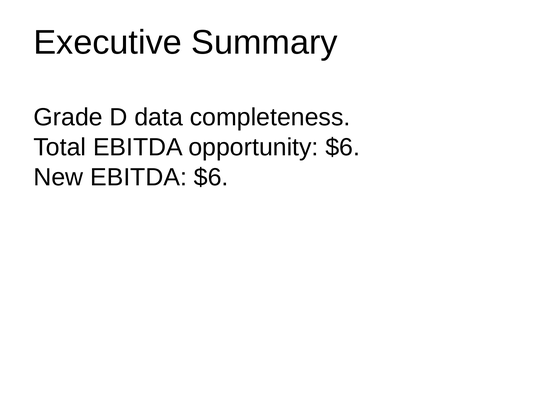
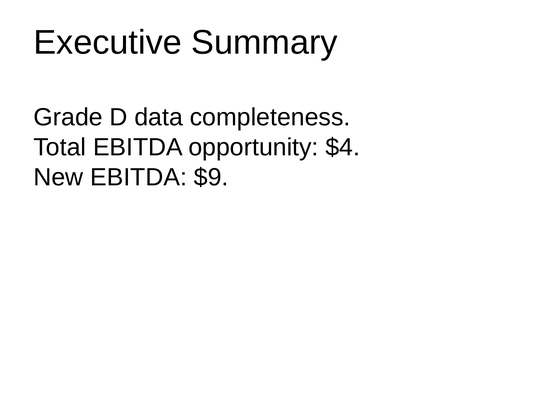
opportunity $6: $6 -> $4 (343, 147)
EBITDA $6: $6 -> $9 (211, 177)
